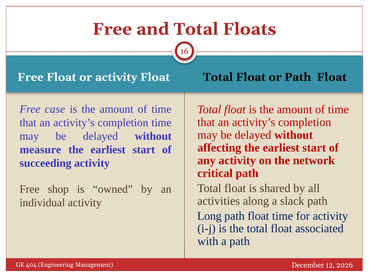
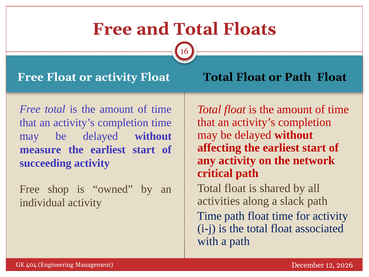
Free case: case -> total (55, 109)
Long: Long -> Time (209, 216)
